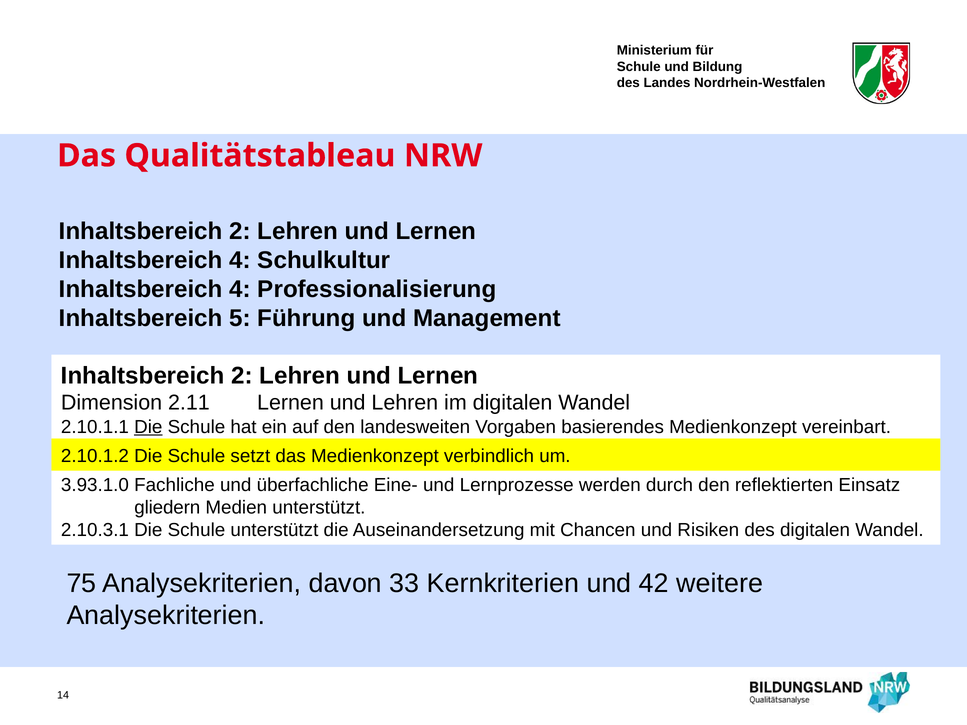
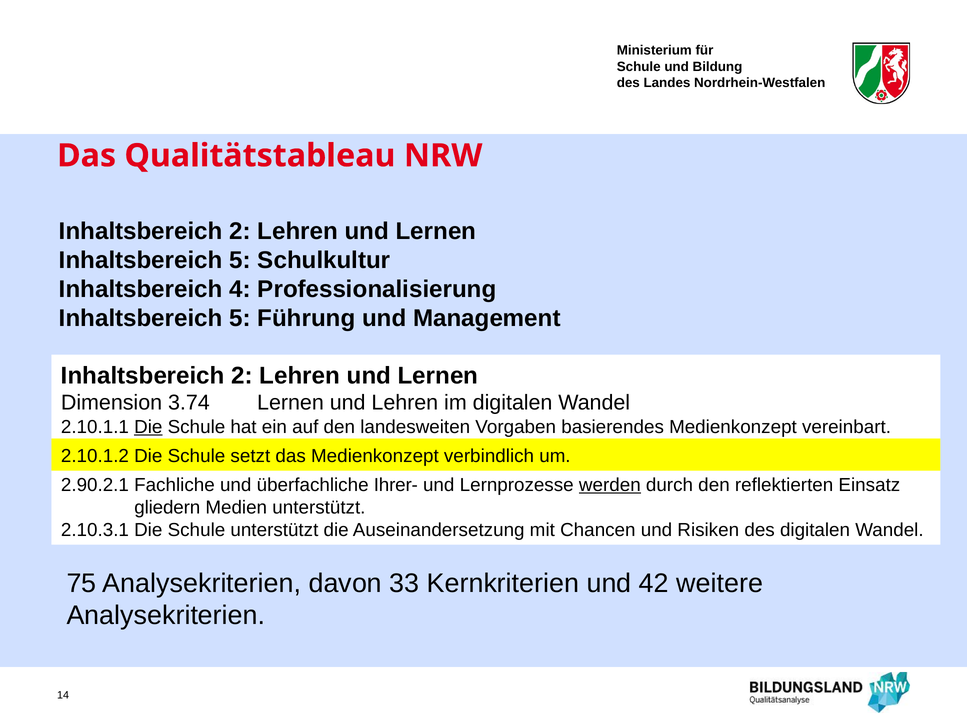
4: 4 -> 5 (240, 260)
2.11: 2.11 -> 3.74 (189, 403)
3.93.1.0: 3.93.1.0 -> 2.90.2.1 (95, 485)
Eine-: Eine- -> Ihrer- (396, 485)
werden underline: none -> present (610, 485)
